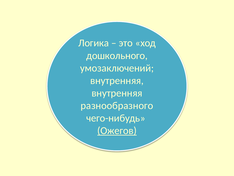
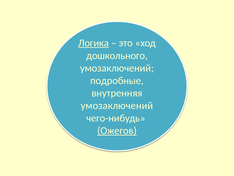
Логика underline: none -> present (94, 43)
внутренняя: внутренняя -> подробные (117, 80)
разнообразного: разнообразного -> умозаключений (117, 105)
